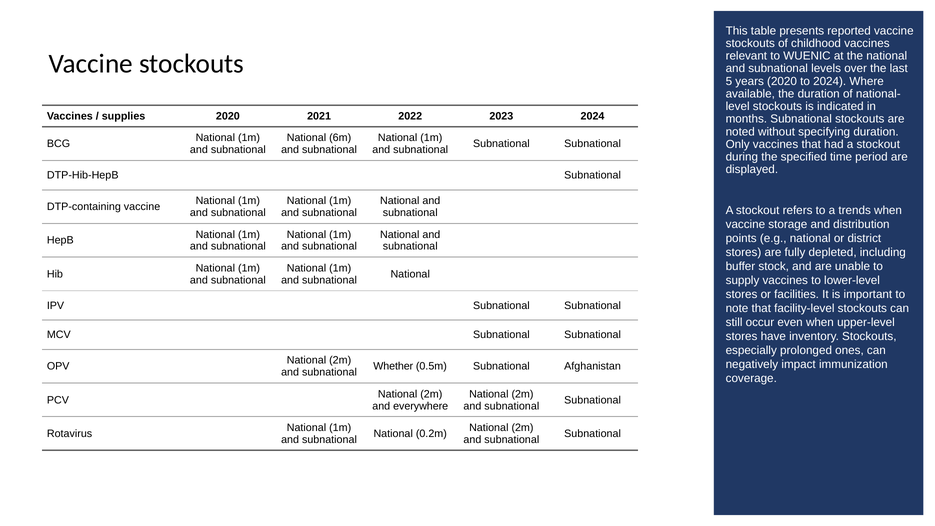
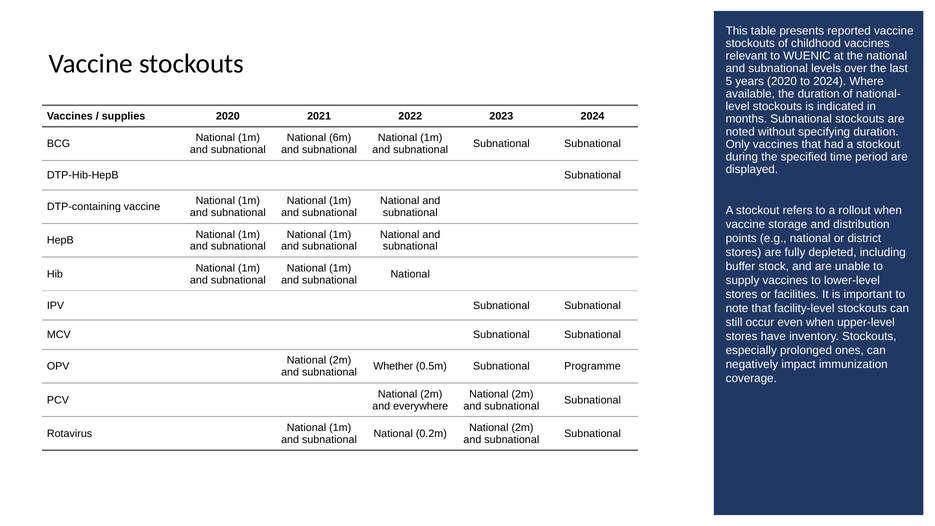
trends: trends -> rollout (855, 210)
Afghanistan: Afghanistan -> Programme (593, 366)
